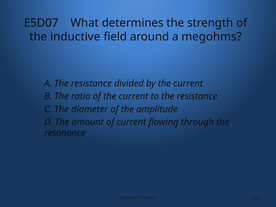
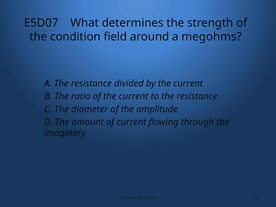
inductive: inductive -> condition (75, 37)
resonance: resonance -> imaginary (65, 133)
